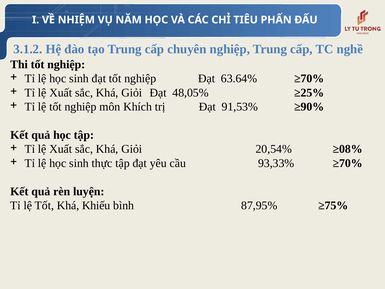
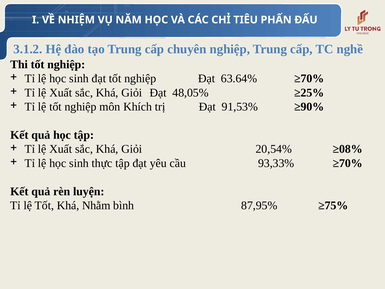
Khiếu: Khiếu -> Nhằm (96, 205)
